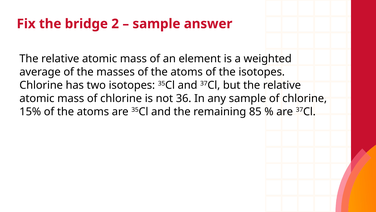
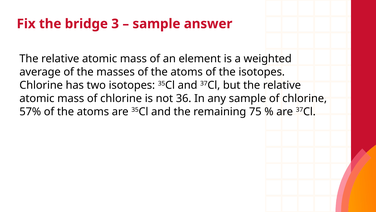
2: 2 -> 3 (115, 24)
15%: 15% -> 57% (30, 111)
85: 85 -> 75 (255, 111)
